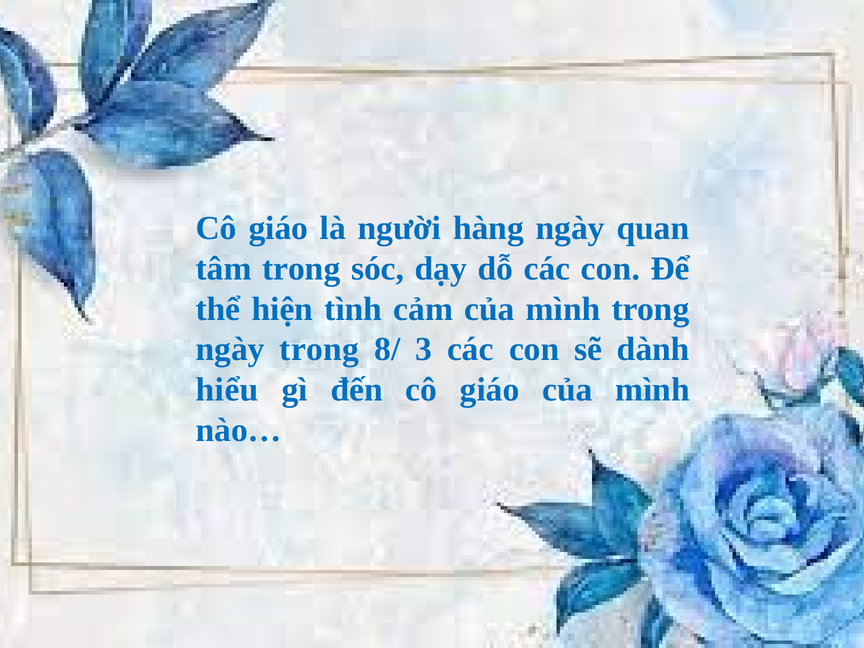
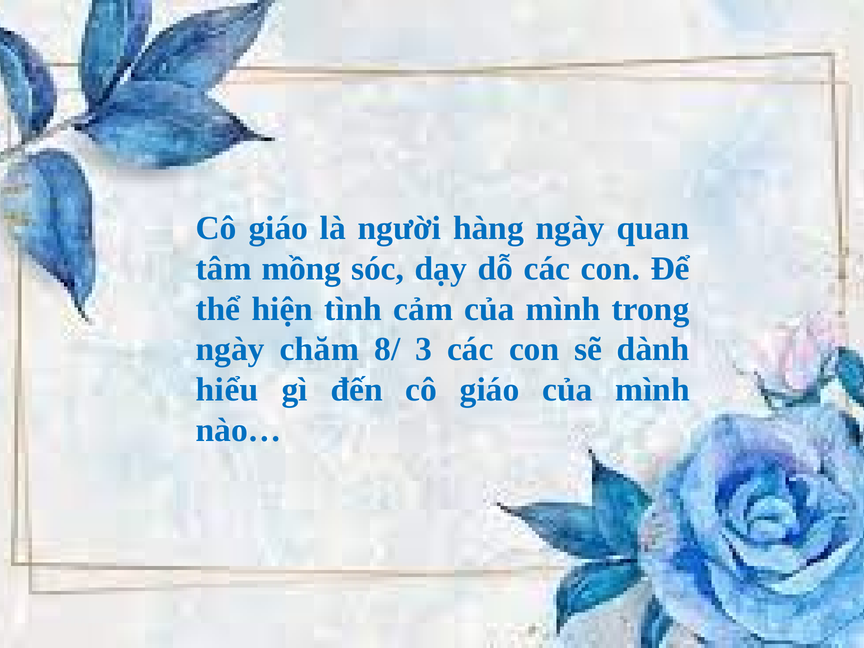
tâm trong: trong -> mồng (301, 269)
ngày trong: trong -> chăm (319, 349)
